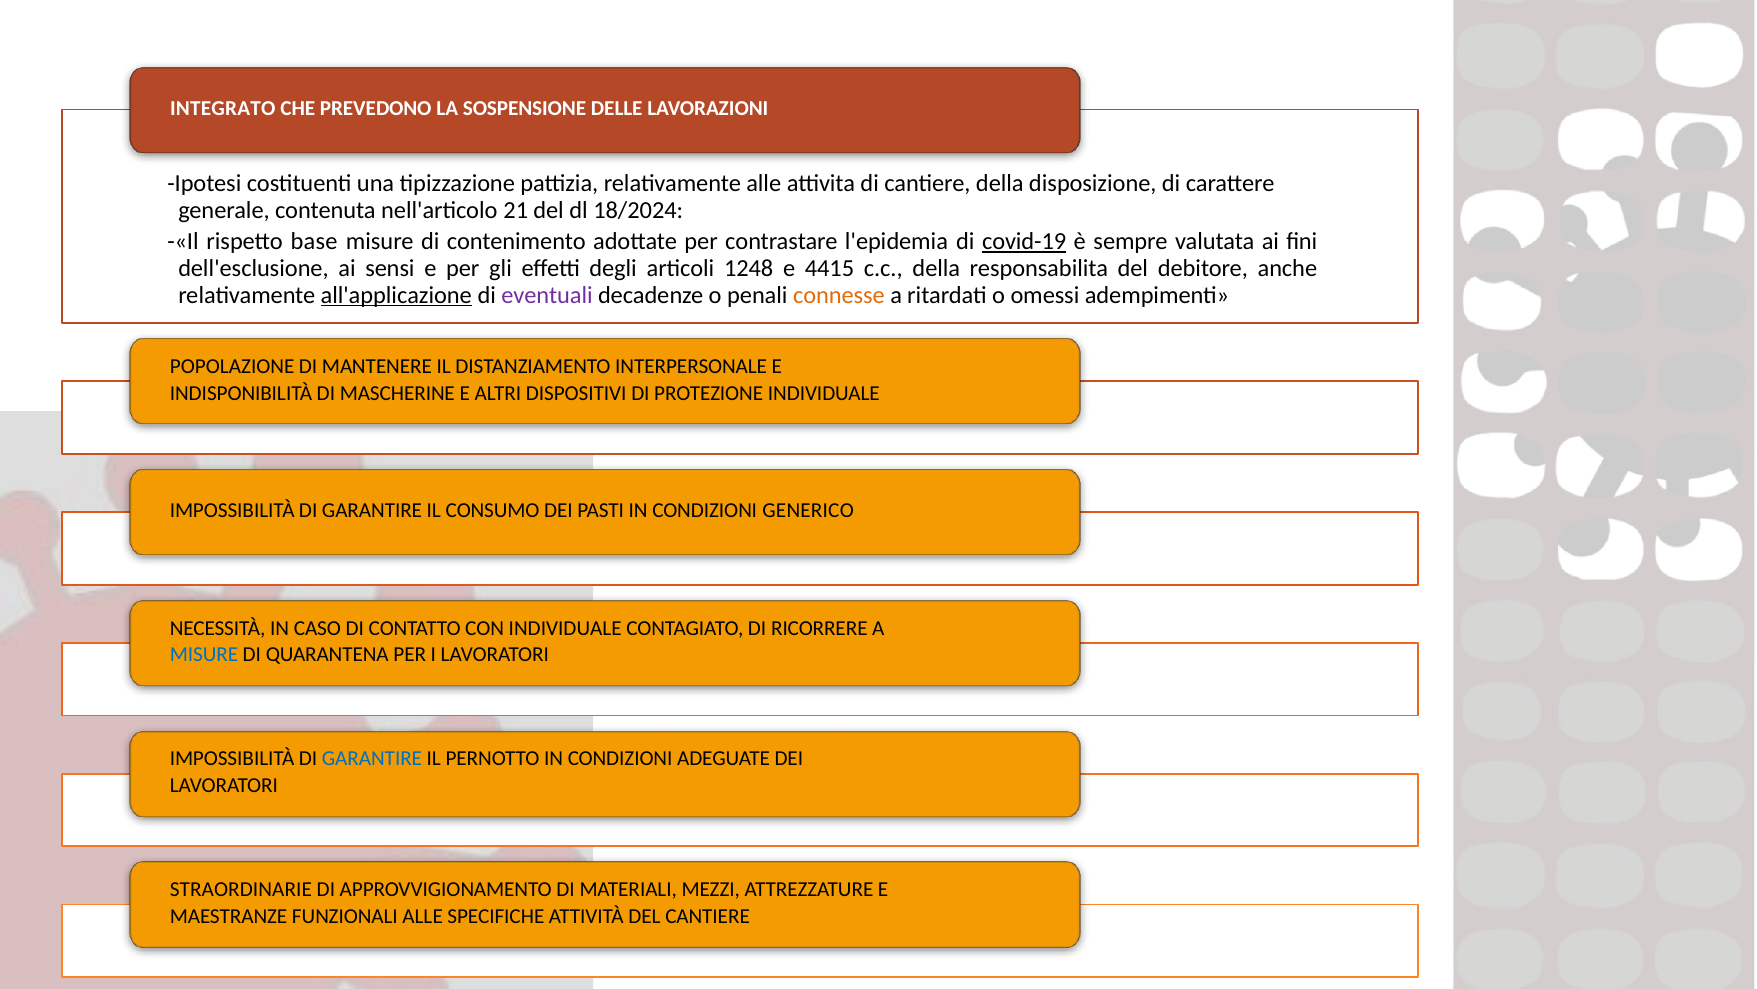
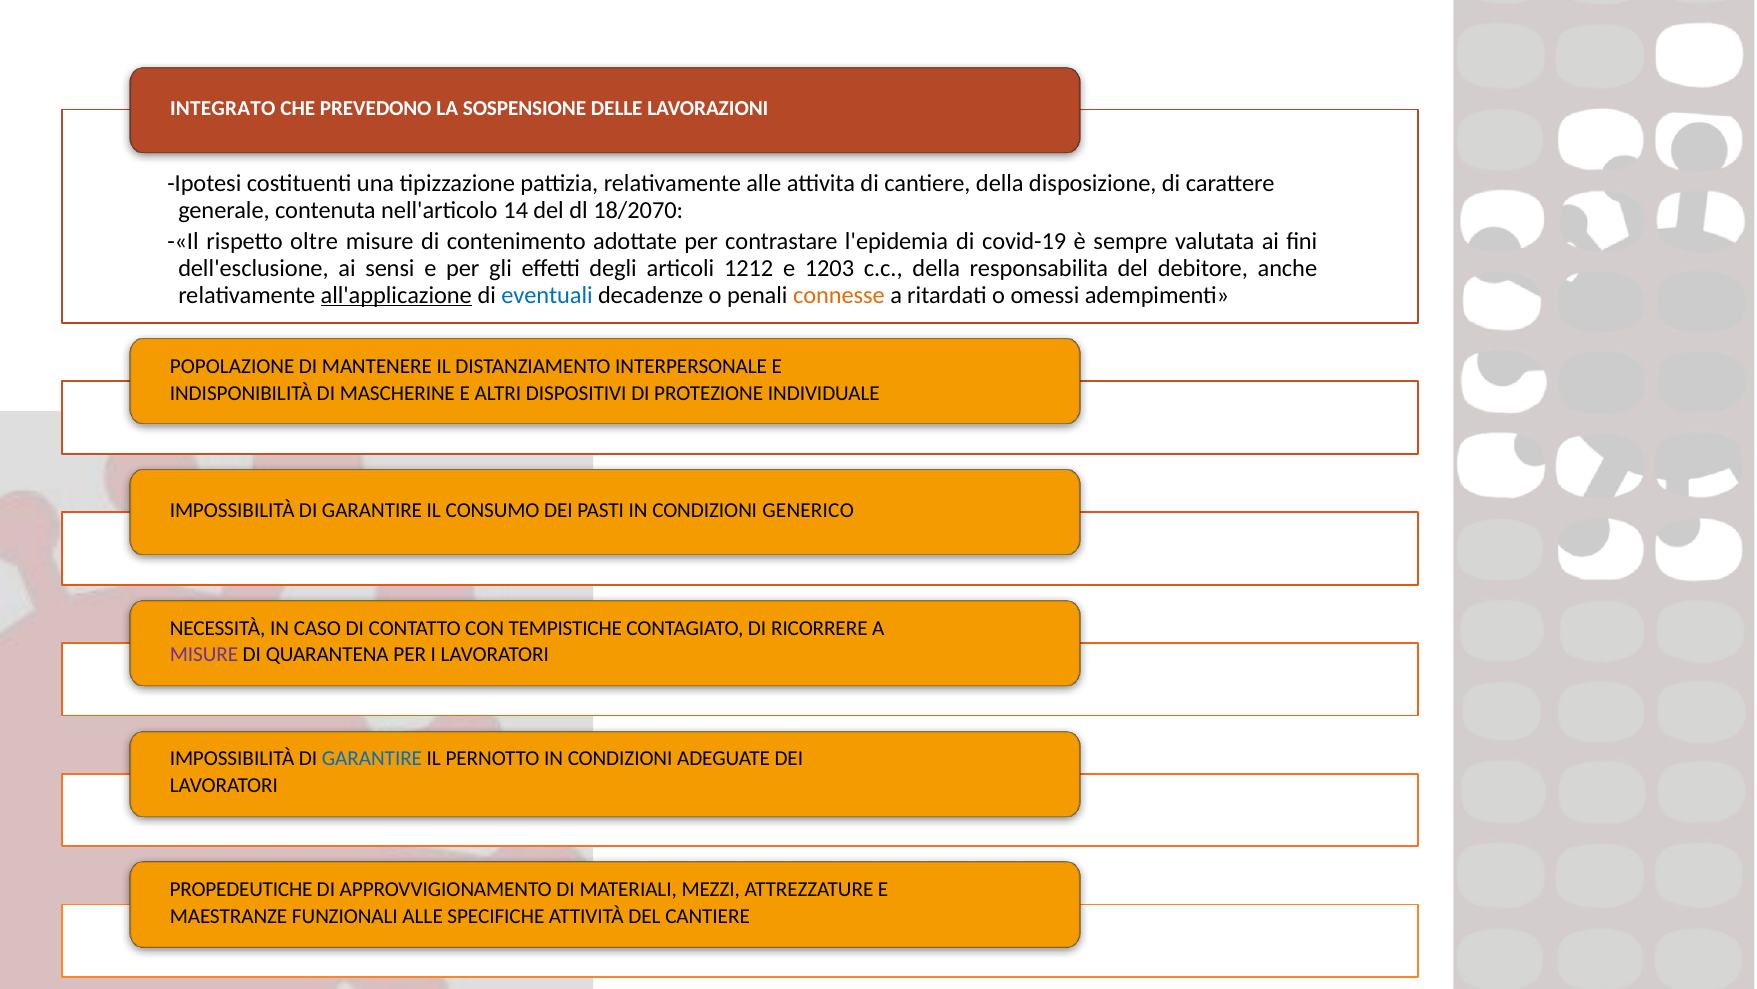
21: 21 -> 14 (516, 210)
18/2024: 18/2024 -> 18/2070 (638, 210)
base: base -> oltre (314, 241)
covid-19 underline: present -> none (1024, 241)
1248: 1248 -> 1212 (749, 268)
4415: 4415 -> 1203 (829, 268)
eventuali colour: purple -> blue (547, 295)
CON INDIVIDUALE: INDIVIDUALE -> TEMPISTICHE (565, 628)
MISURE colour: blue -> purple (204, 654)
STRAORDINARIE: STRAORDINARIE -> PROPEDEUTICHE (241, 889)
